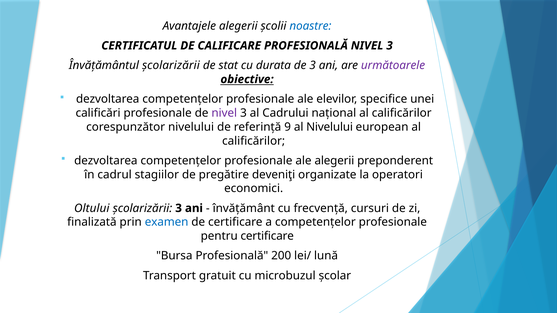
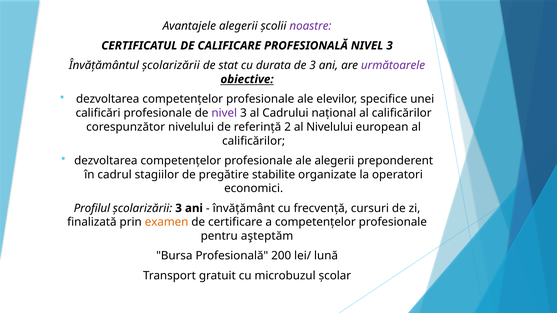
noastre colour: blue -> purple (310, 26)
9: 9 -> 2 (288, 127)
deveniţi: deveniţi -> stabilite (274, 175)
Oltului: Oltului -> Profilul (92, 208)
examen colour: blue -> orange (167, 222)
pentru certificare: certificare -> aşteptăm (267, 236)
